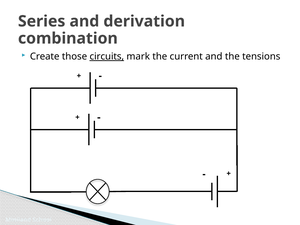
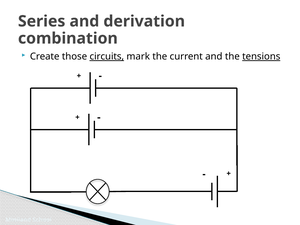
tensions underline: none -> present (261, 56)
